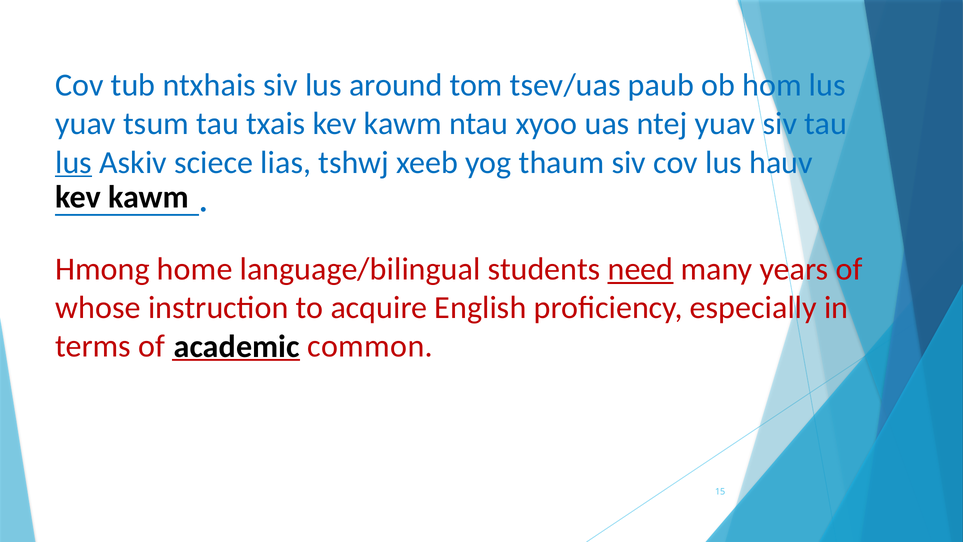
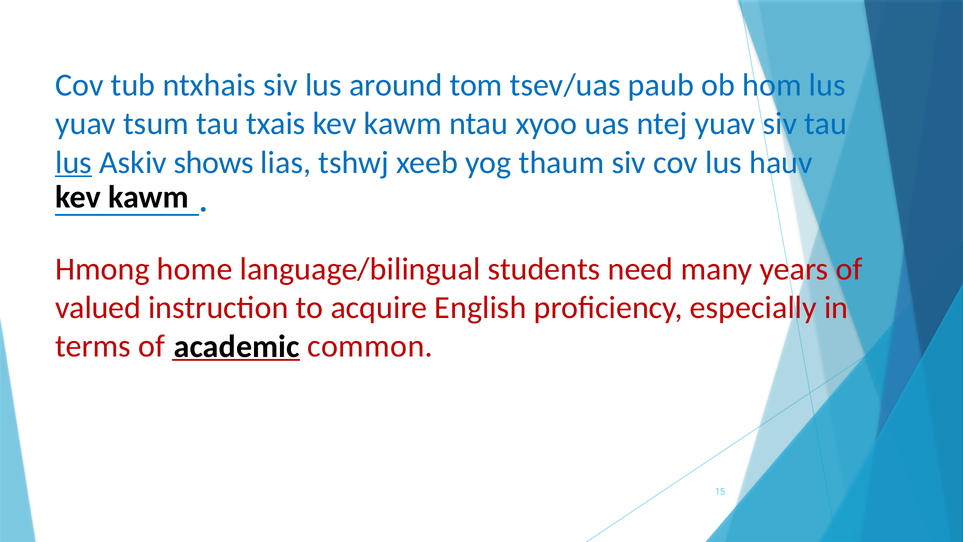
sciece: sciece -> shows (214, 162)
need underline: present -> none (640, 269)
whose: whose -> valued (98, 307)
